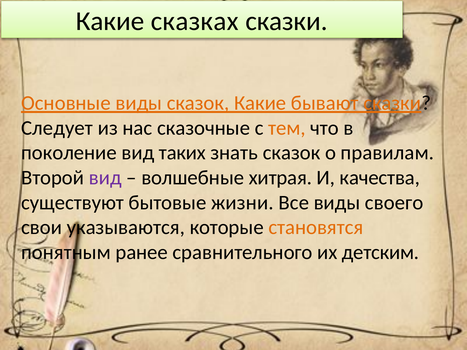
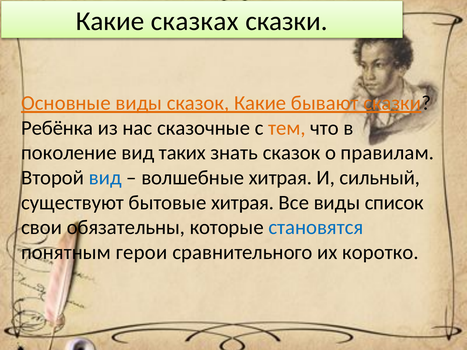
Следует: Следует -> Ребёнка (57, 128)
вид colour: purple -> blue (105, 178)
качества: качества -> сильный (380, 178)
бытовые жизни: жизни -> хитрая (243, 203)
своего: своего -> список (394, 203)
указываются: указываются -> обязательны (126, 228)
становятся colour: orange -> blue (316, 228)
ранее: ранее -> герои (142, 253)
детским: детским -> коротко (380, 253)
